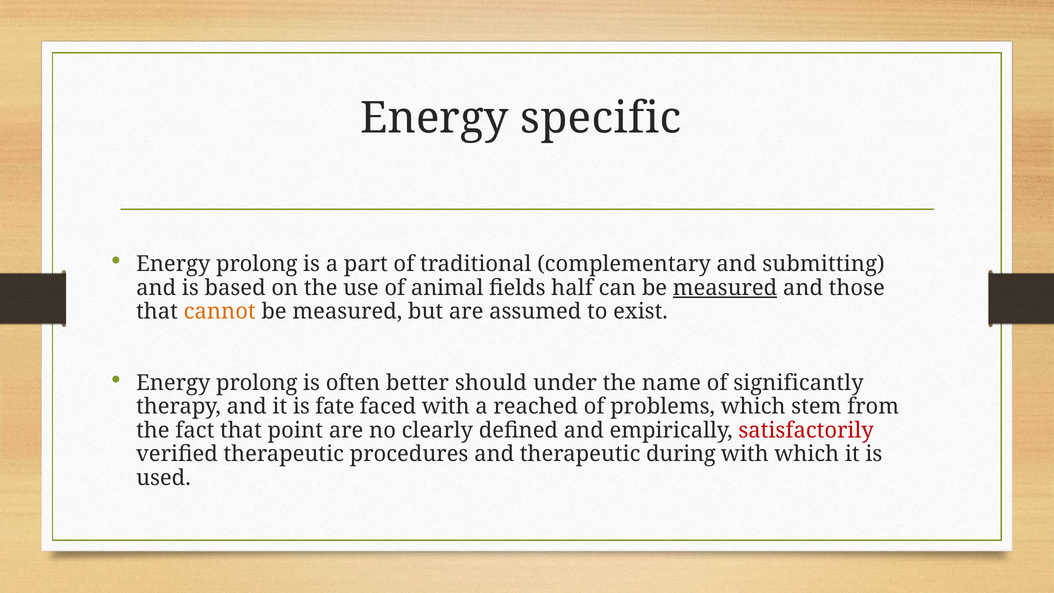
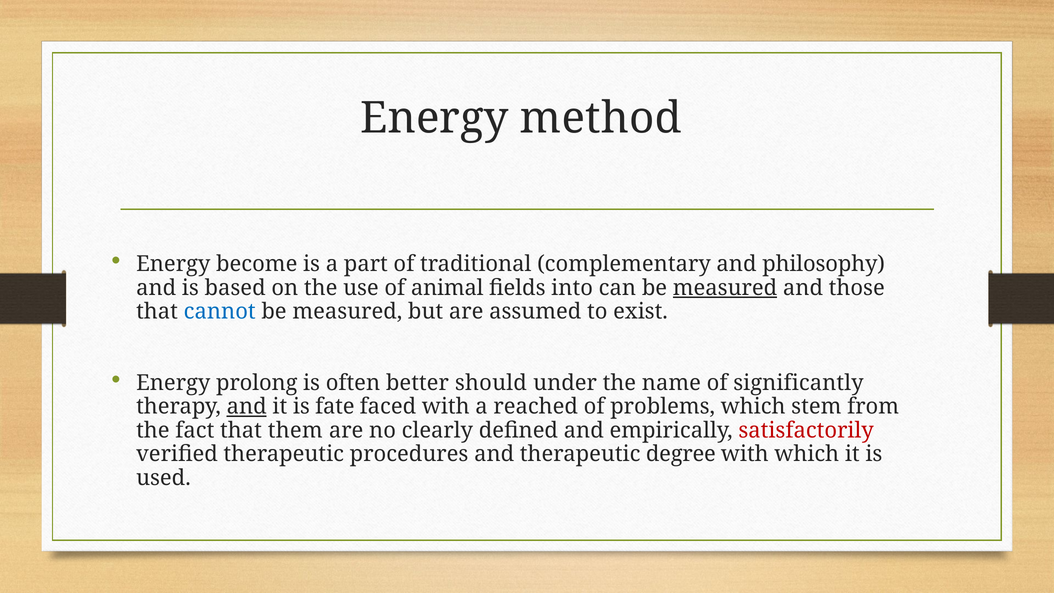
specific: specific -> method (601, 118)
prolong: prolong -> become (257, 264)
submitting: submitting -> philosophy (824, 264)
half: half -> into (572, 288)
cannot colour: orange -> blue (220, 311)
and underline: none -> present (247, 407)
point: point -> them (295, 430)
during: during -> degree (681, 454)
